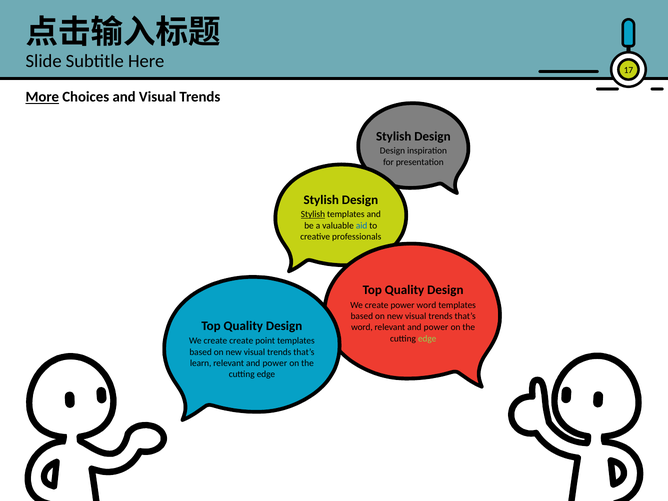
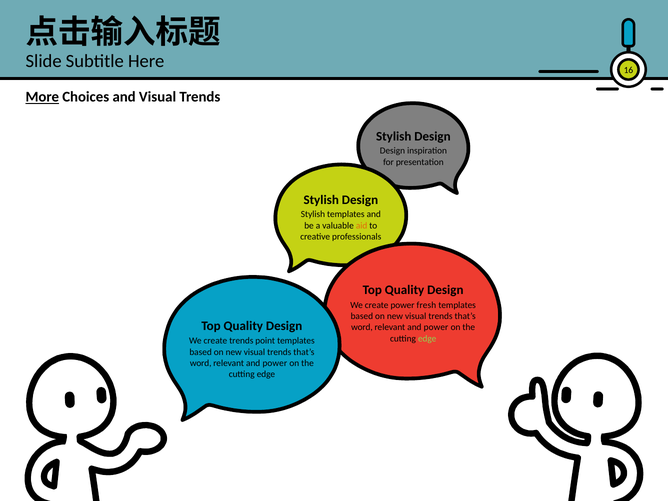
17: 17 -> 16 (628, 70)
Stylish underline: present -> none (313, 214)
aid colour: blue -> orange (362, 226)
power word: word -> fresh (426, 305)
create create: create -> trends (241, 341)
learn: learn -> word (201, 363)
